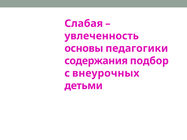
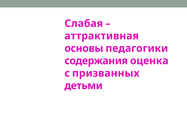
увлеченность: увлеченность -> аттрактивная (102, 36)
подбор: подбор -> оценка (149, 61)
внеурочных: внеурочных -> призванных (106, 73)
